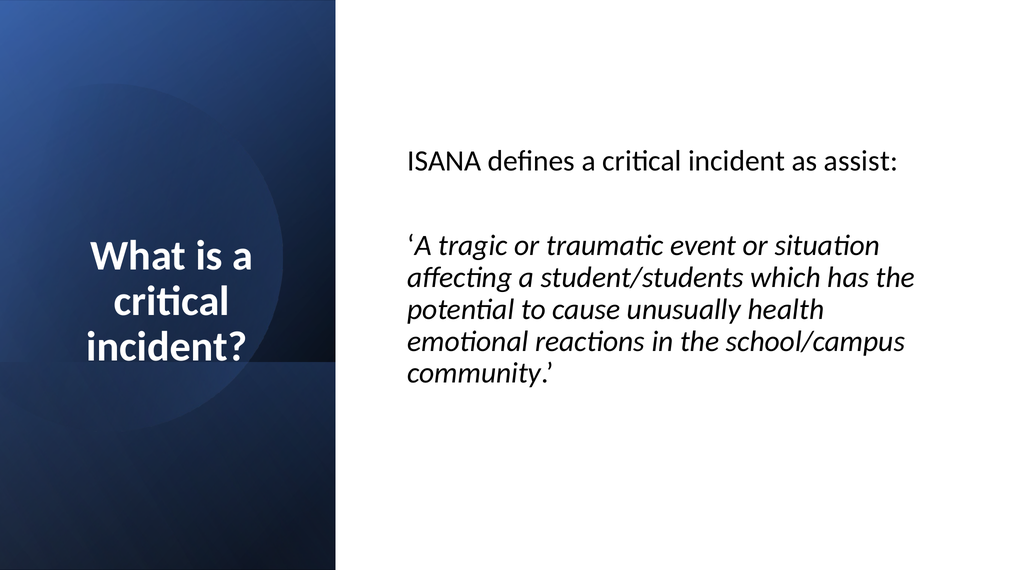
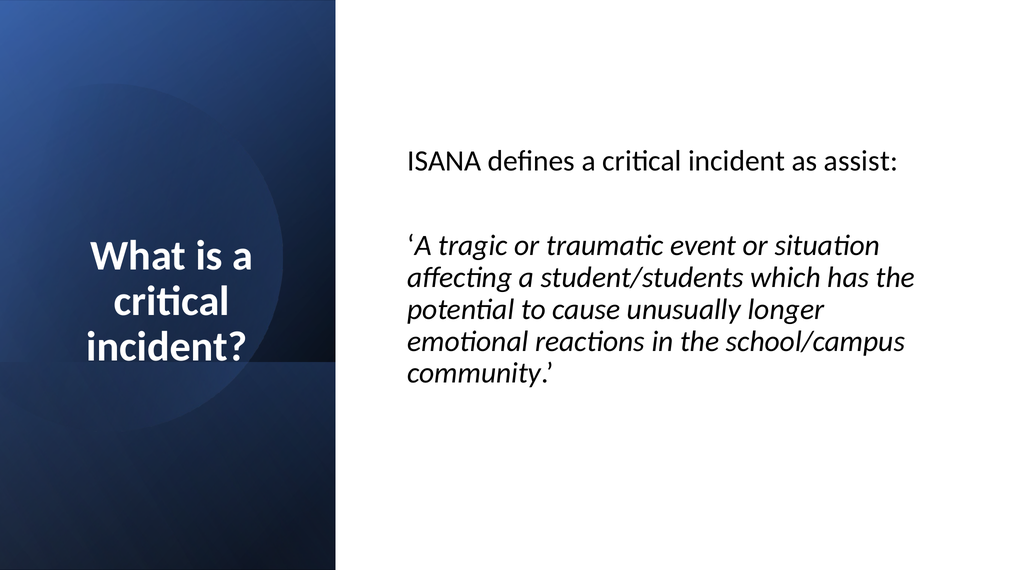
health: health -> longer (786, 309)
